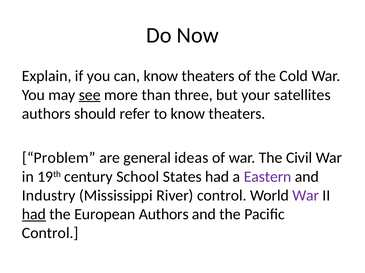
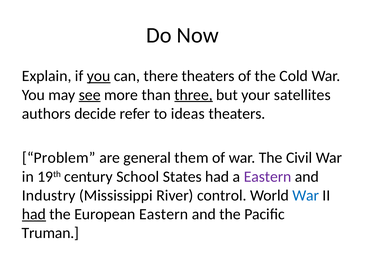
you underline: none -> present (99, 76)
can know: know -> there (161, 76)
three underline: none -> present (194, 95)
should: should -> decide (95, 114)
to know: know -> ideas (188, 114)
ideas: ideas -> them (191, 158)
War colour: purple -> blue (306, 196)
European Authors: Authors -> Eastern (164, 215)
Control: Control -> Truman (50, 234)
